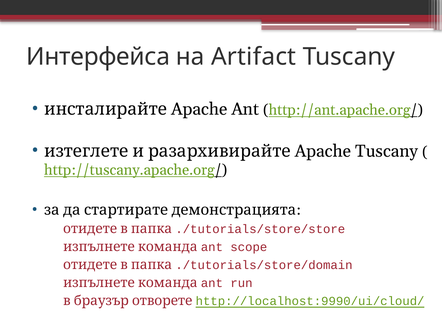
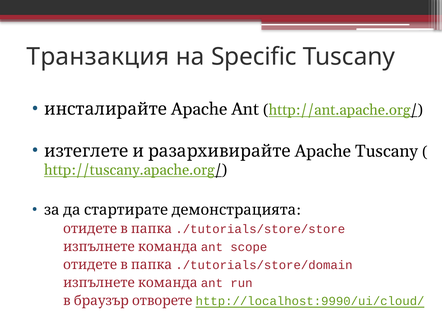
Интерфейса: Интерфейса -> Транзакция (98, 57)
Artifact: Artifact -> Specific (254, 57)
